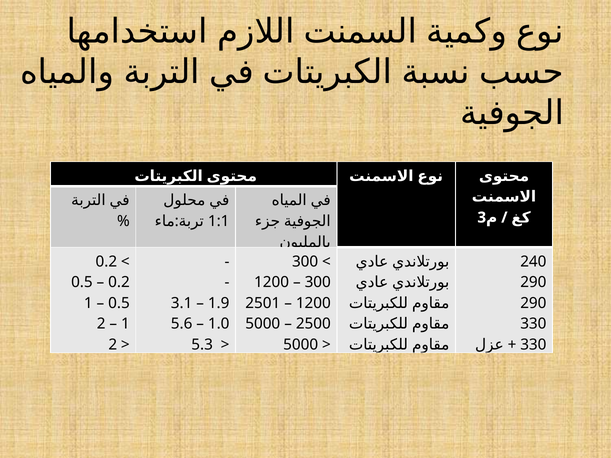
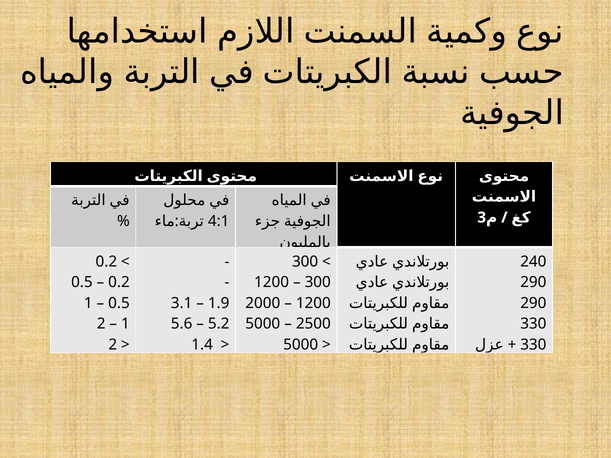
1:1: 1:1 -> 4:1 (219, 221)
2501: 2501 -> 2000 (263, 303)
1.0: 1.0 -> 5.2 (219, 324)
5.3: 5.3 -> 1.4 (202, 345)
